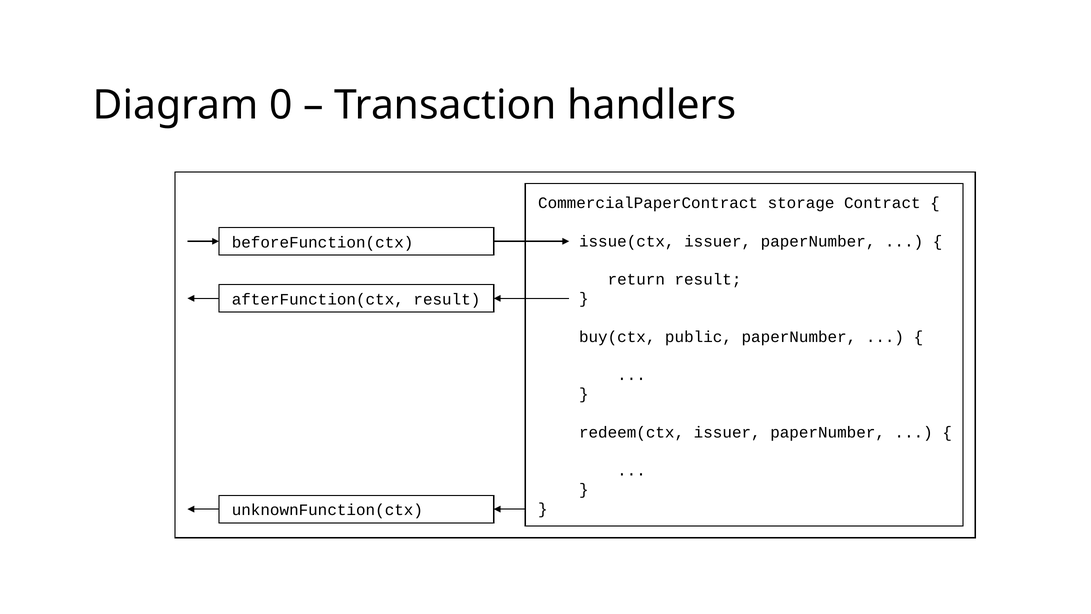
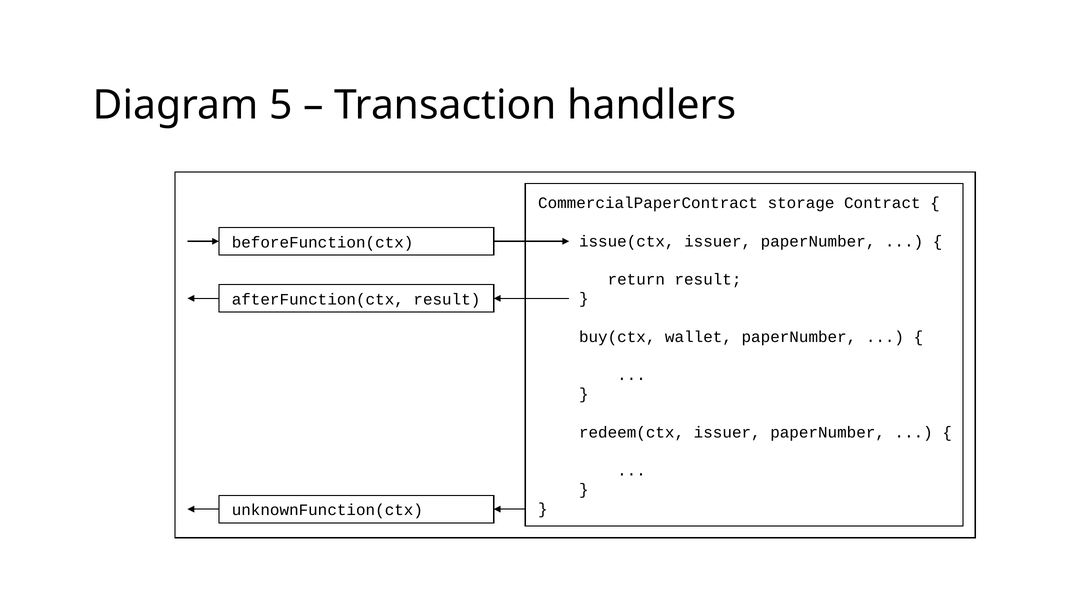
0: 0 -> 5 (281, 105)
public: public -> wallet (698, 337)
